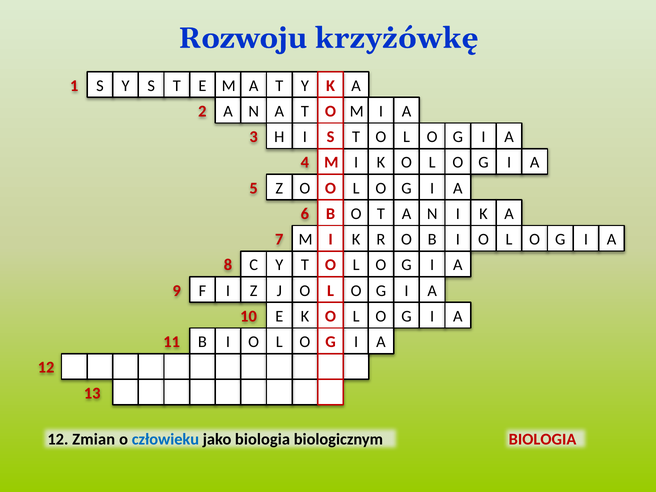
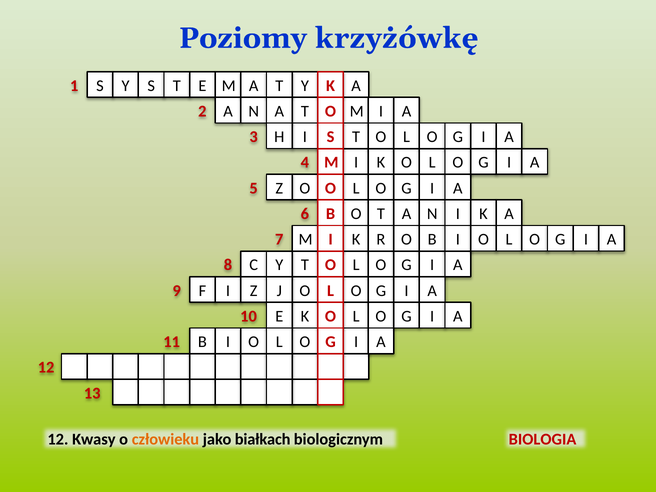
Rozwoju: Rozwoju -> Poziomy (243, 38)
Zmian: Zmian -> Kwasy (94, 440)
człowieku colour: blue -> orange (165, 440)
jako biologia: biologia -> białkach (263, 440)
